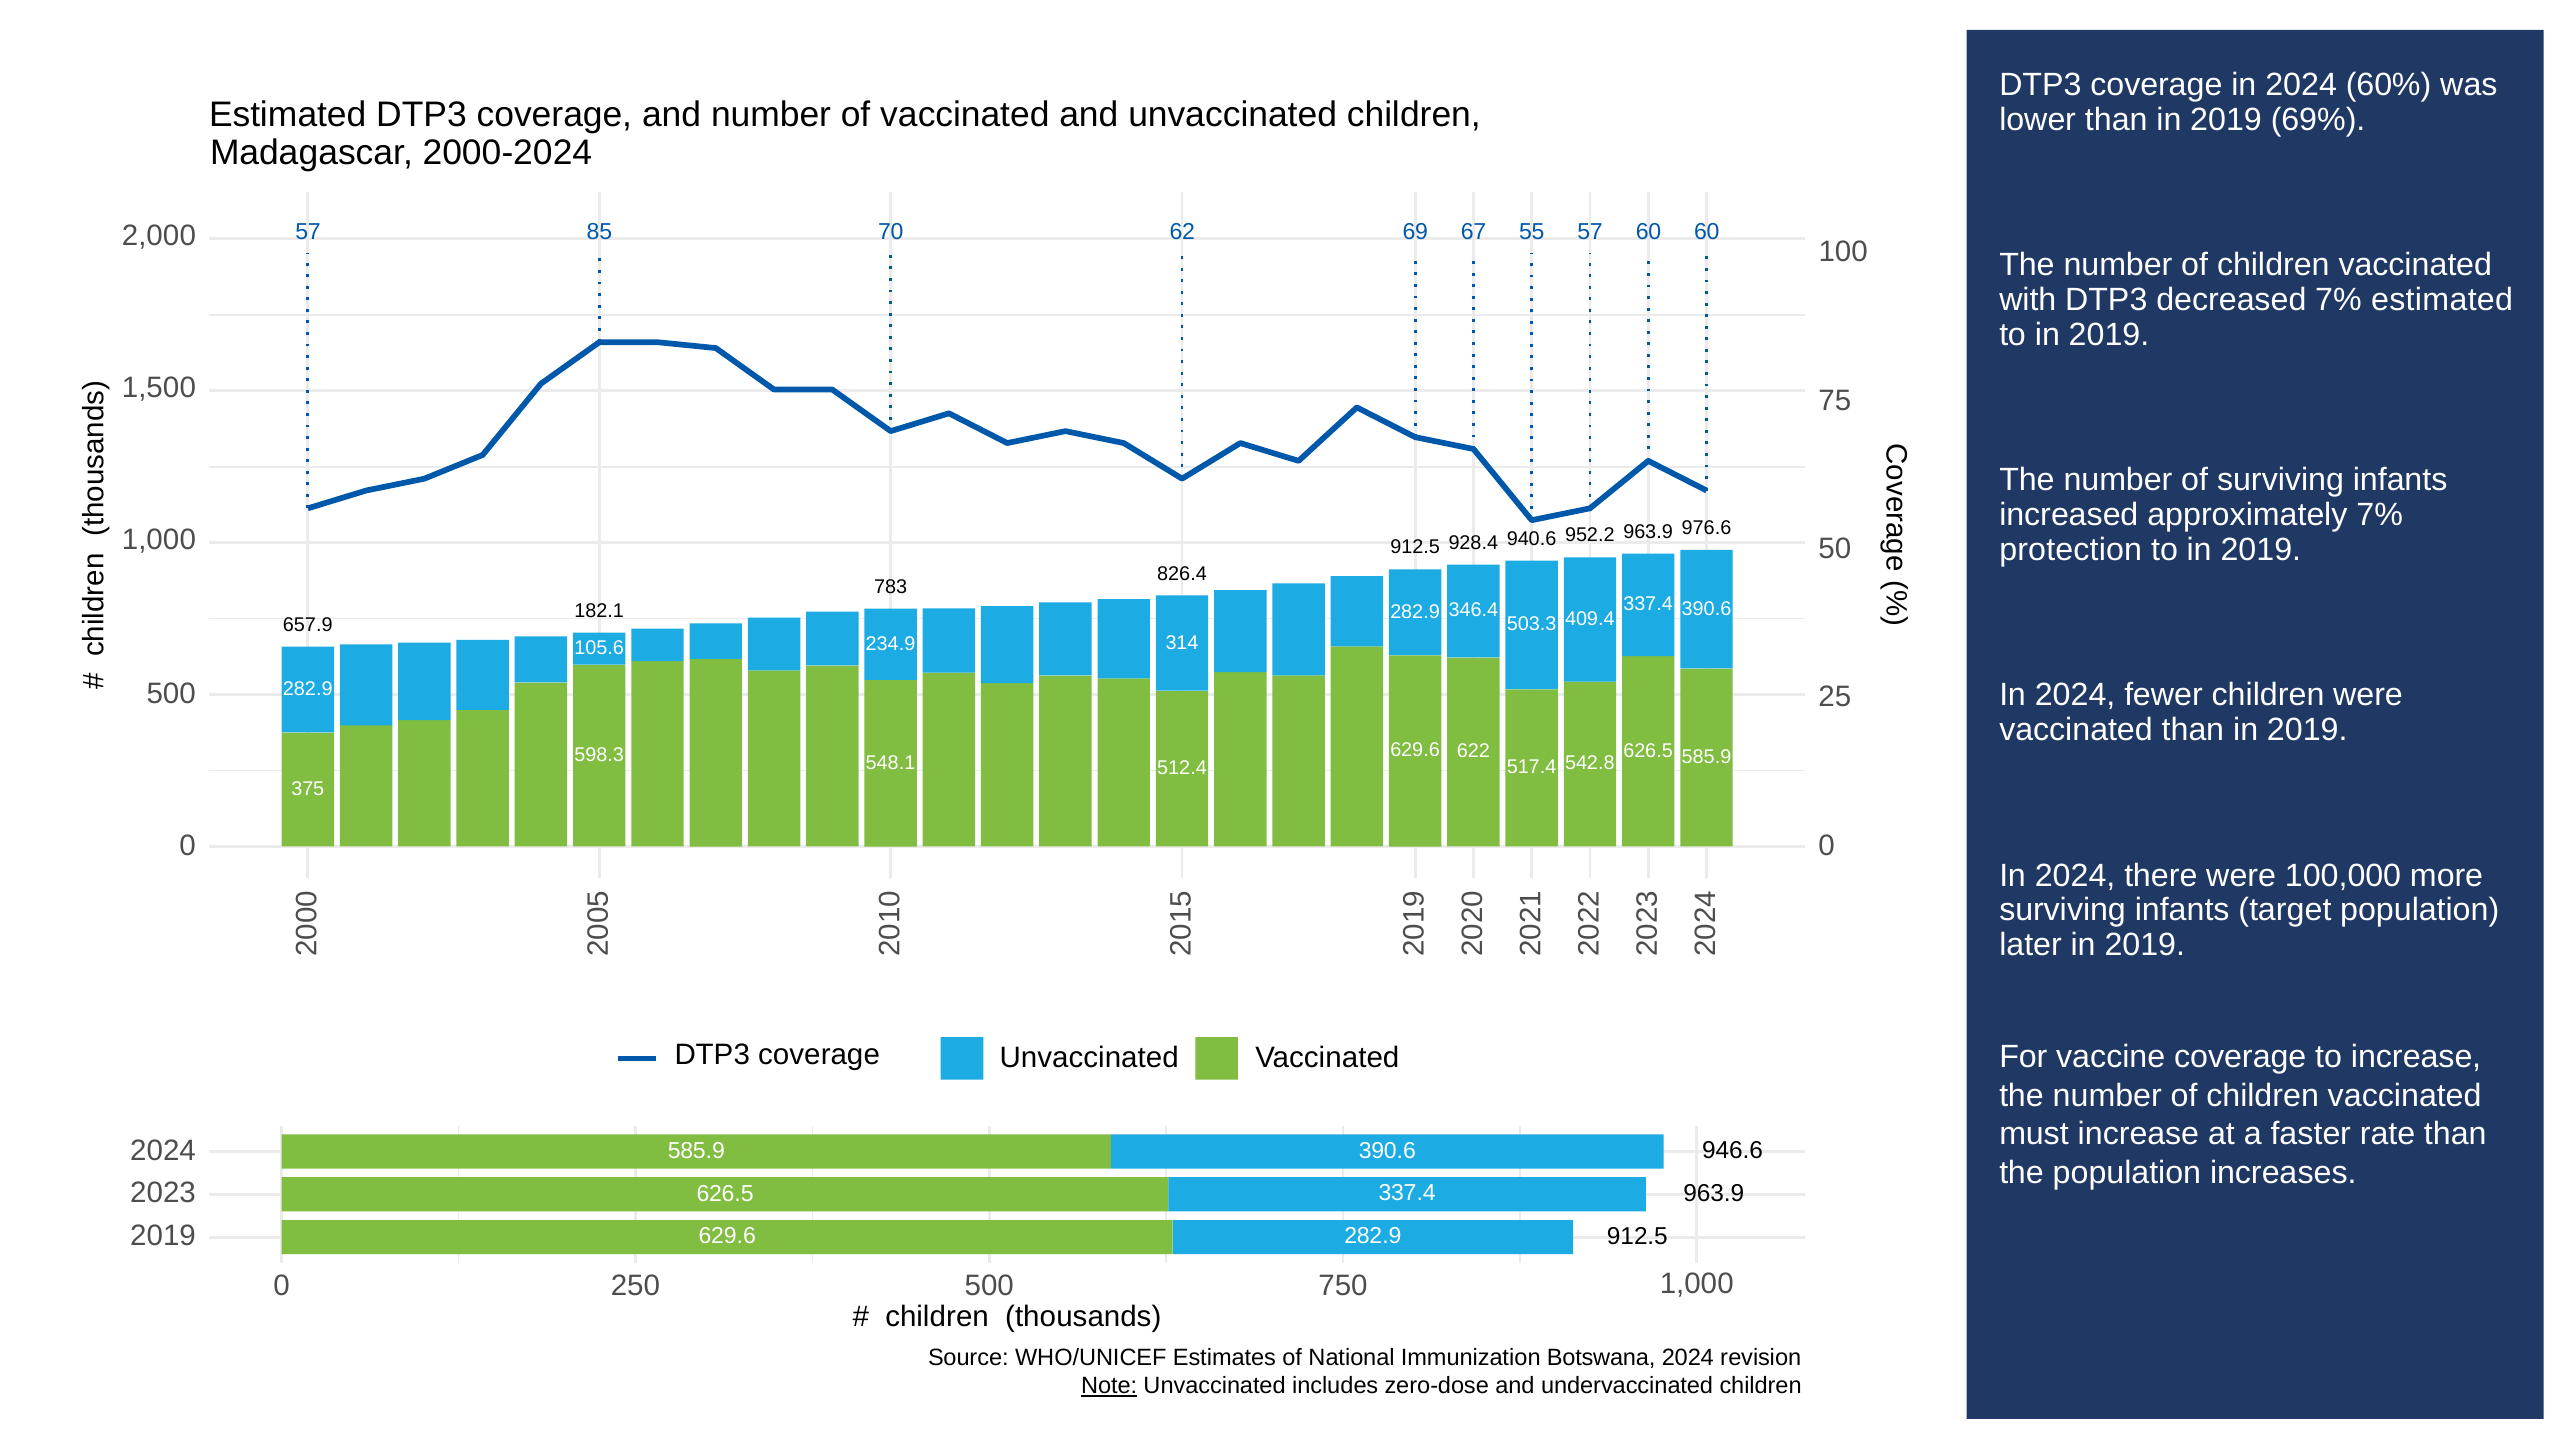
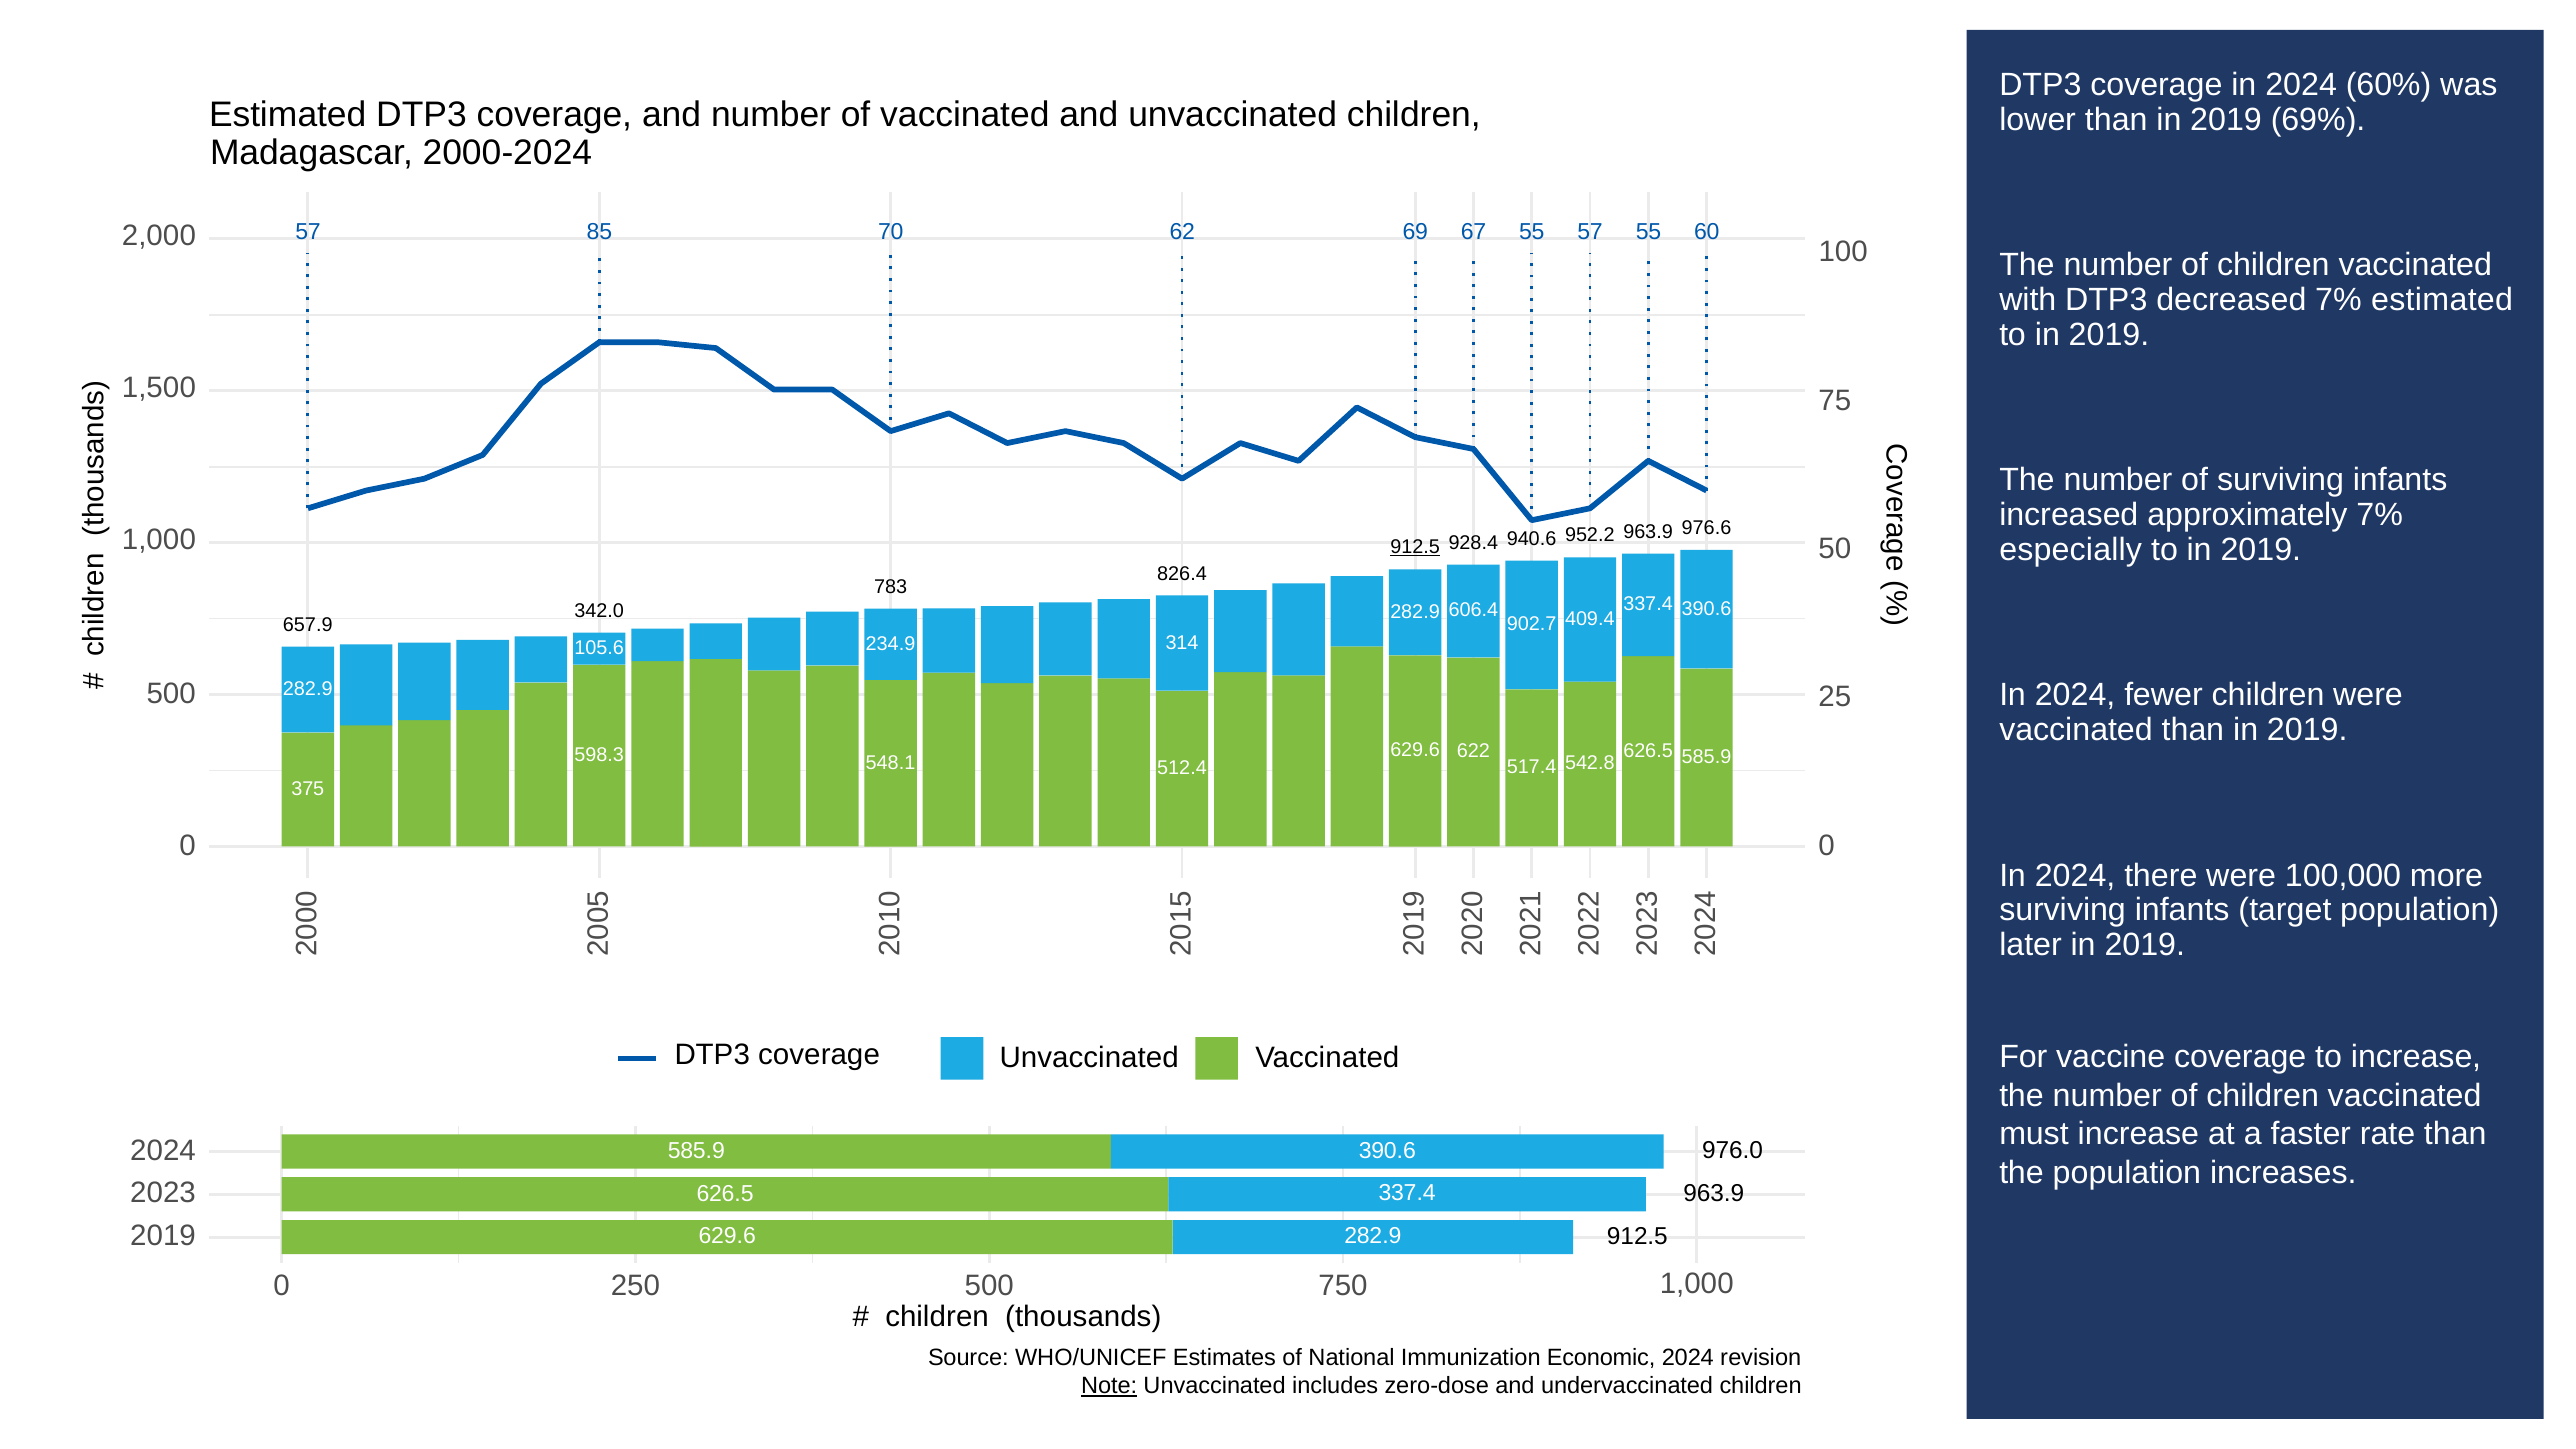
57 60: 60 -> 55 (1649, 232)
protection: protection -> especially (2071, 550)
912.5 underline: none -> present (1415, 547)
346.4: 346.4 -> 606.4 (1473, 610)
182.1: 182.1 -> 342.0 (599, 611)
503.3: 503.3 -> 902.7 (1532, 624)
946.6: 946.6 -> 976.0 (1733, 1151)
Botswana: Botswana -> Economic (1601, 1358)
